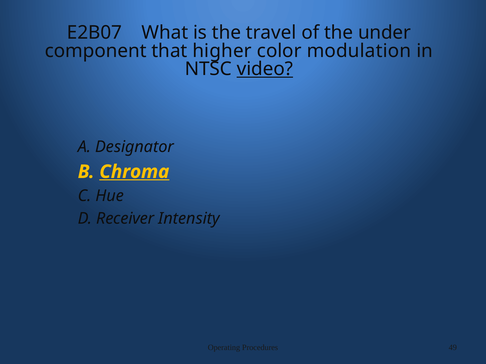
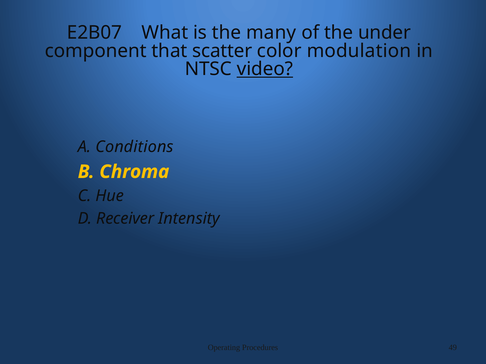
travel: travel -> many (271, 33)
higher: higher -> scatter (222, 51)
Designator: Designator -> Conditions (135, 147)
Chroma underline: present -> none (134, 172)
